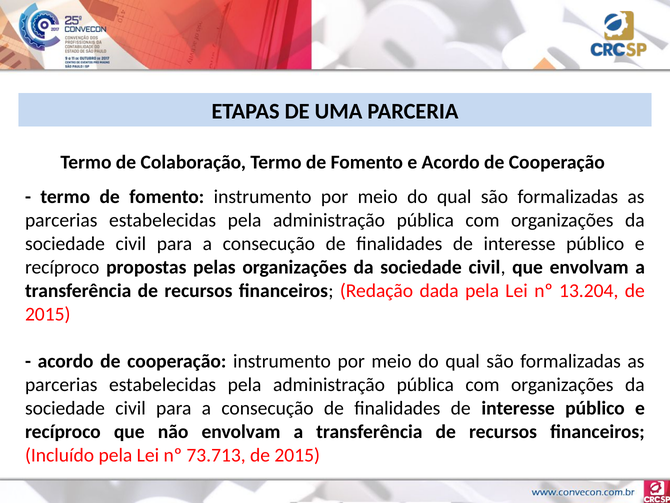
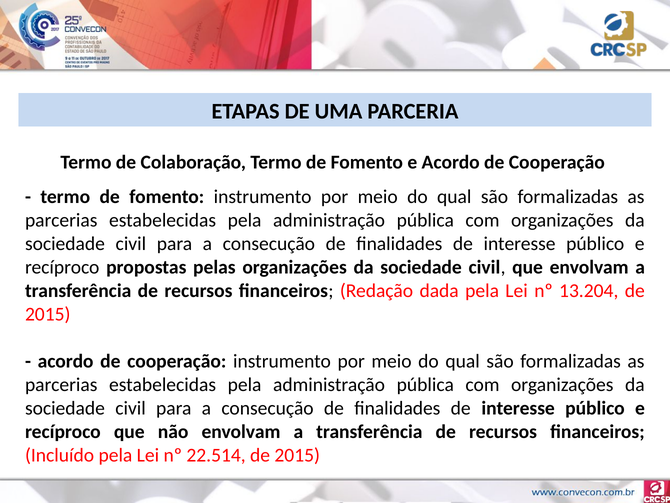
73.713: 73.713 -> 22.514 (216, 455)
